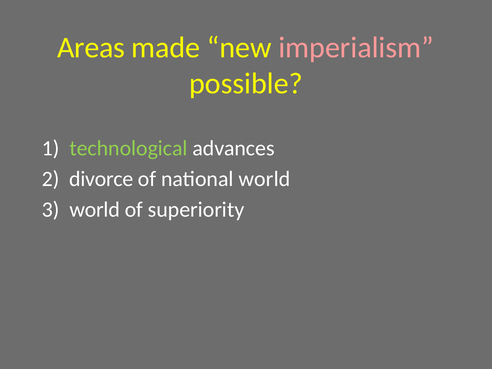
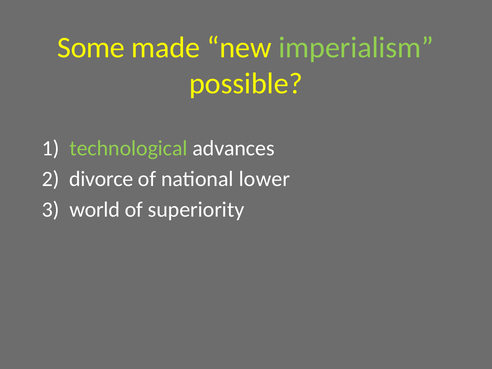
Areas: Areas -> Some (91, 48)
imperialism colour: pink -> light green (356, 48)
national world: world -> lower (264, 179)
